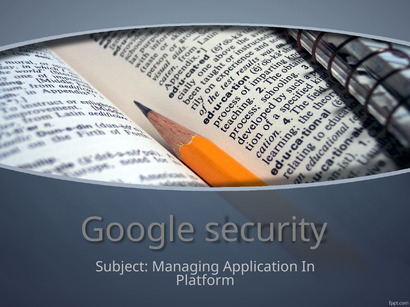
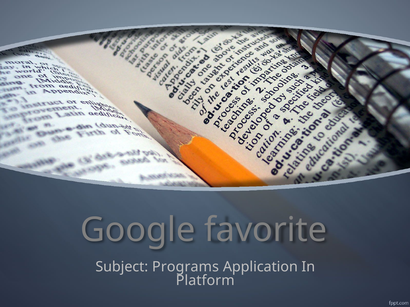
security: security -> favorite (266, 230)
Managing: Managing -> Programs (186, 267)
